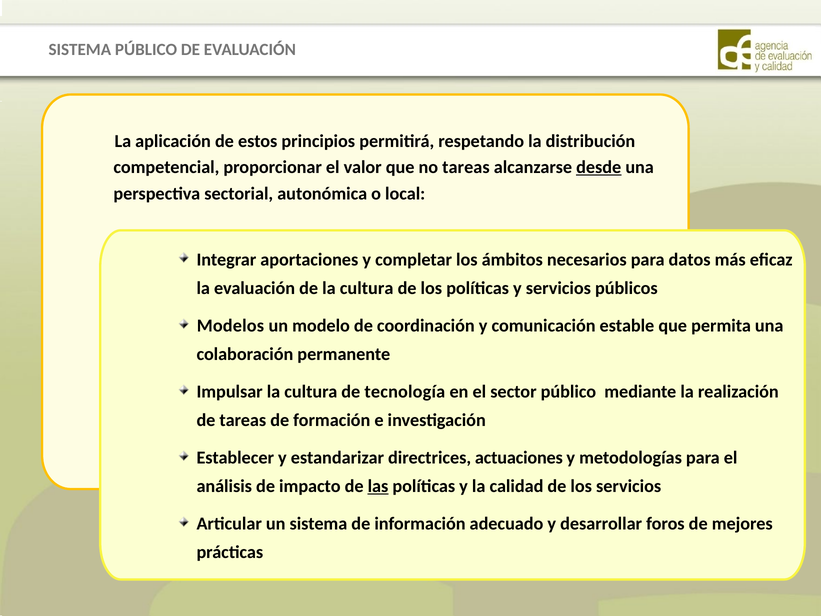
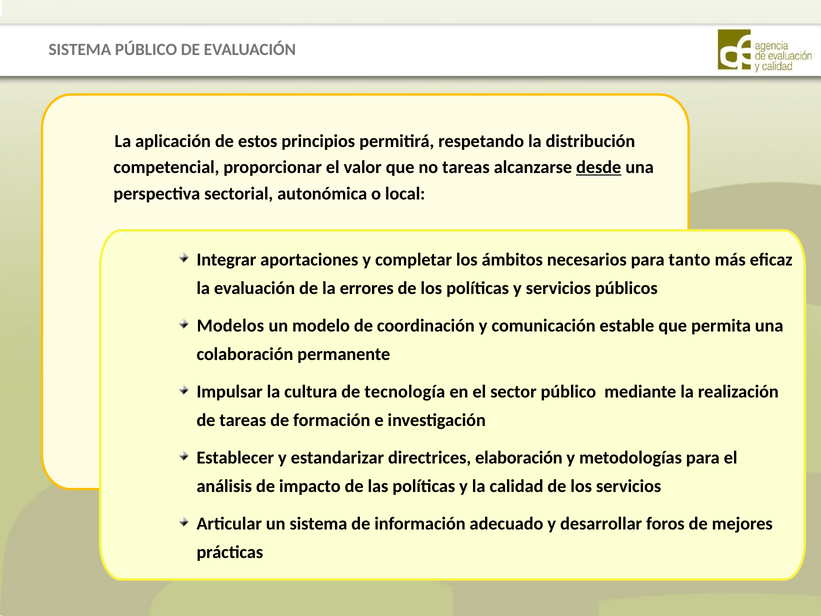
datos: datos -> tanto (690, 260)
de la cultura: cultura -> errores (367, 288)
actuaciones: actuaciones -> elaboración (519, 458)
las underline: present -> none (378, 486)
